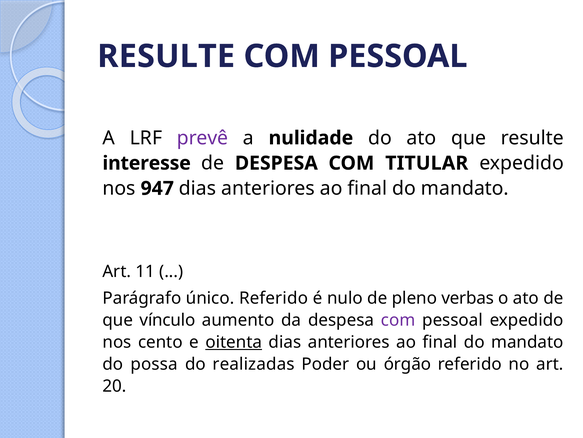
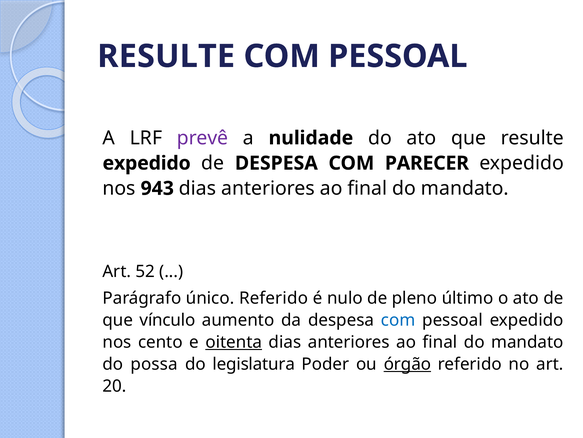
interesse: interesse -> expedido (147, 163)
TITULAR: TITULAR -> PARECER (427, 163)
947: 947 -> 943 (157, 188)
11: 11 -> 52 (145, 271)
verbas: verbas -> último (468, 298)
com colour: purple -> blue (398, 320)
realizadas: realizadas -> legislatura (254, 364)
órgão underline: none -> present (407, 364)
